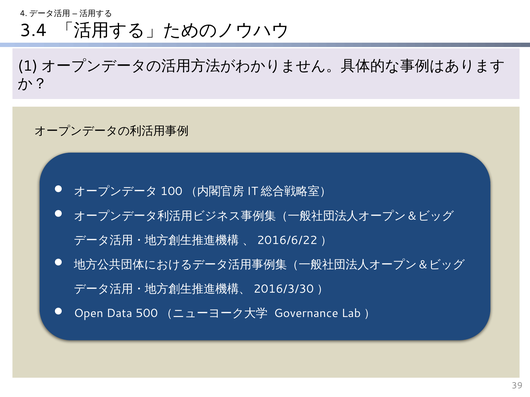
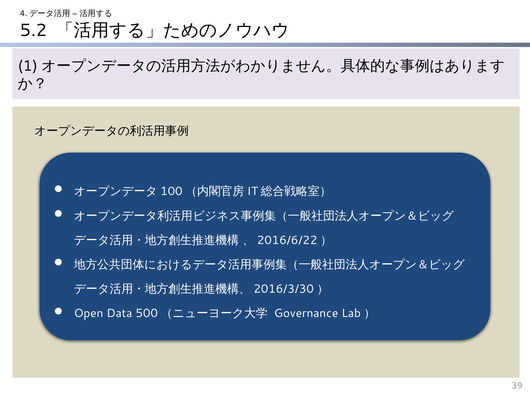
3.4: 3.4 -> 5.2 (34, 30)
